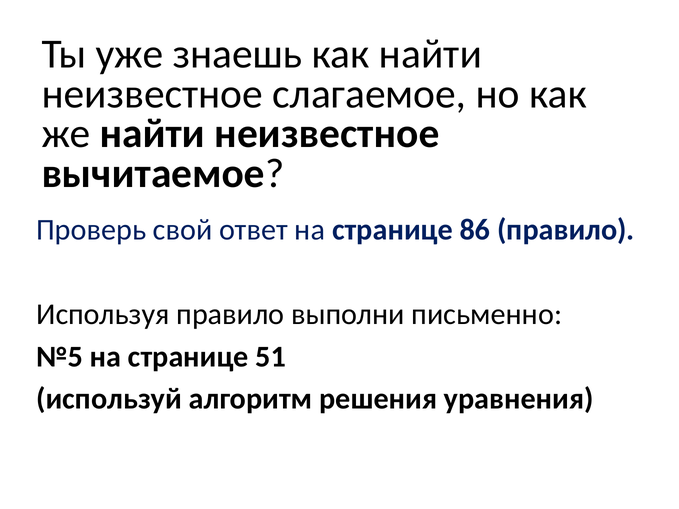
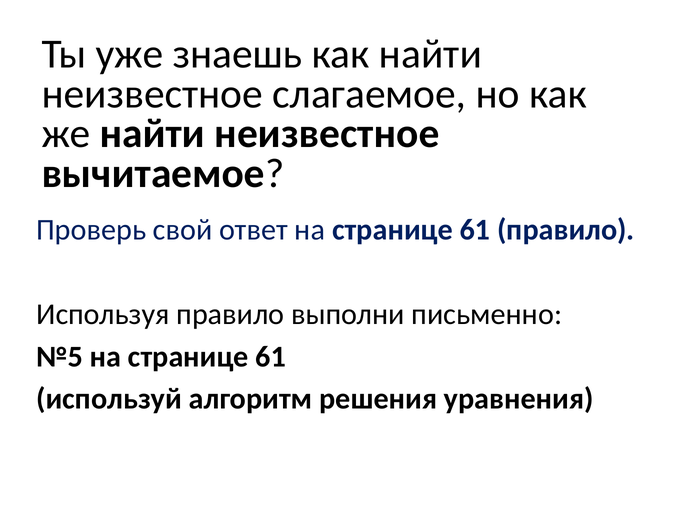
ответ на странице 86: 86 -> 61 (475, 230)
№5 на странице 51: 51 -> 61 (271, 357)
